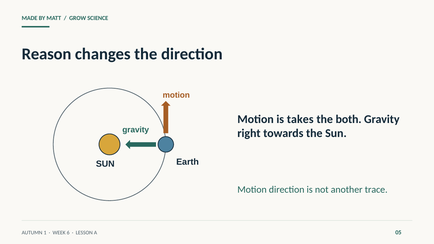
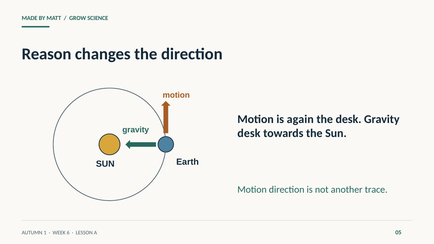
takes: takes -> again (300, 119)
the both: both -> desk (349, 119)
right: right -> desk (249, 133)
